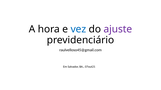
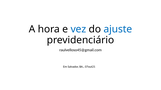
ajuste colour: purple -> blue (118, 29)
